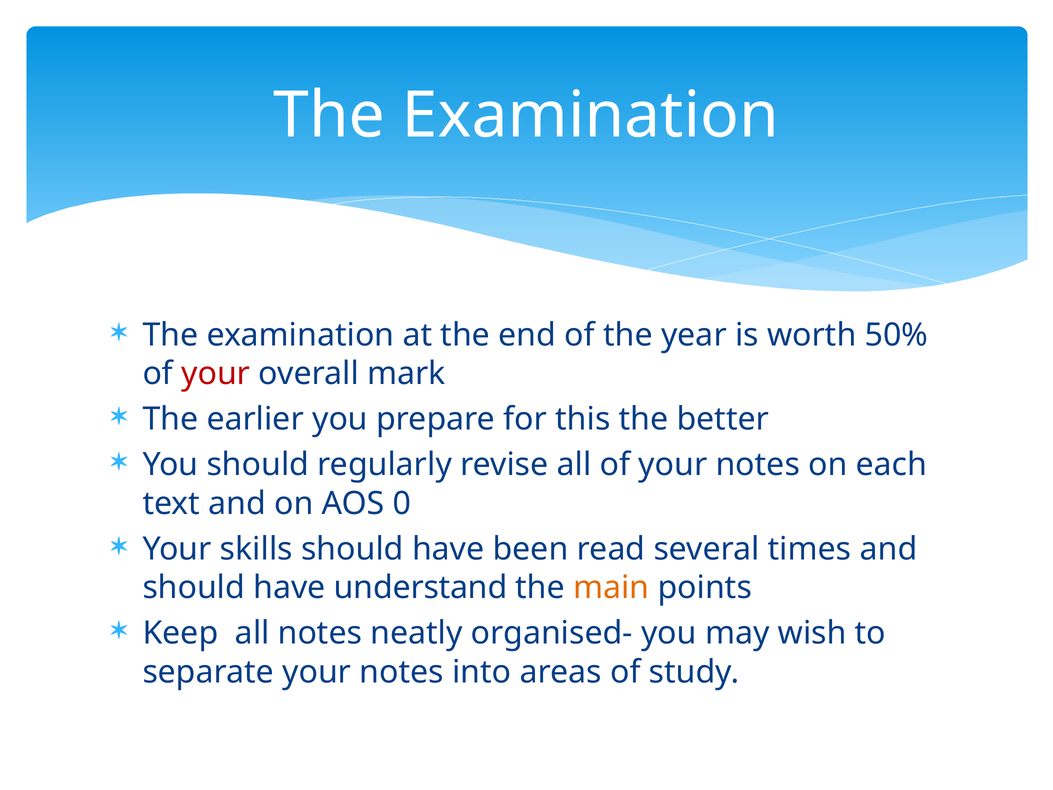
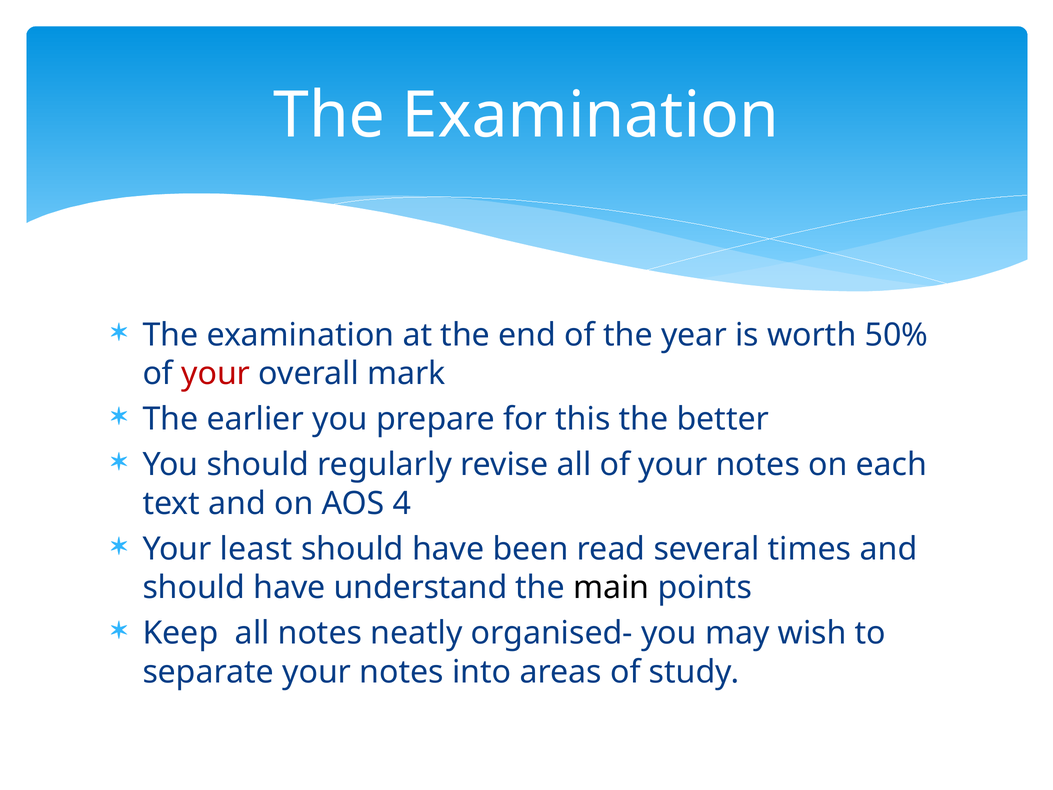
0: 0 -> 4 (402, 503)
skills: skills -> least (256, 549)
main colour: orange -> black (611, 588)
